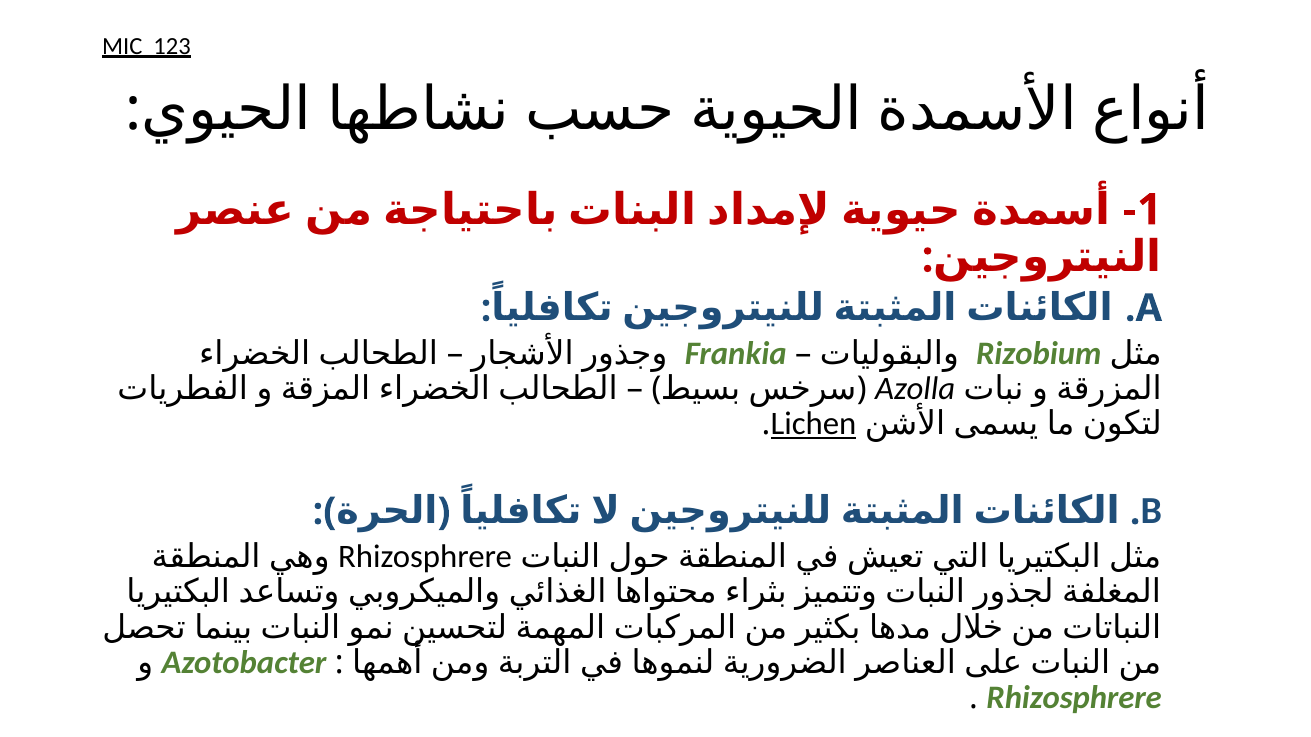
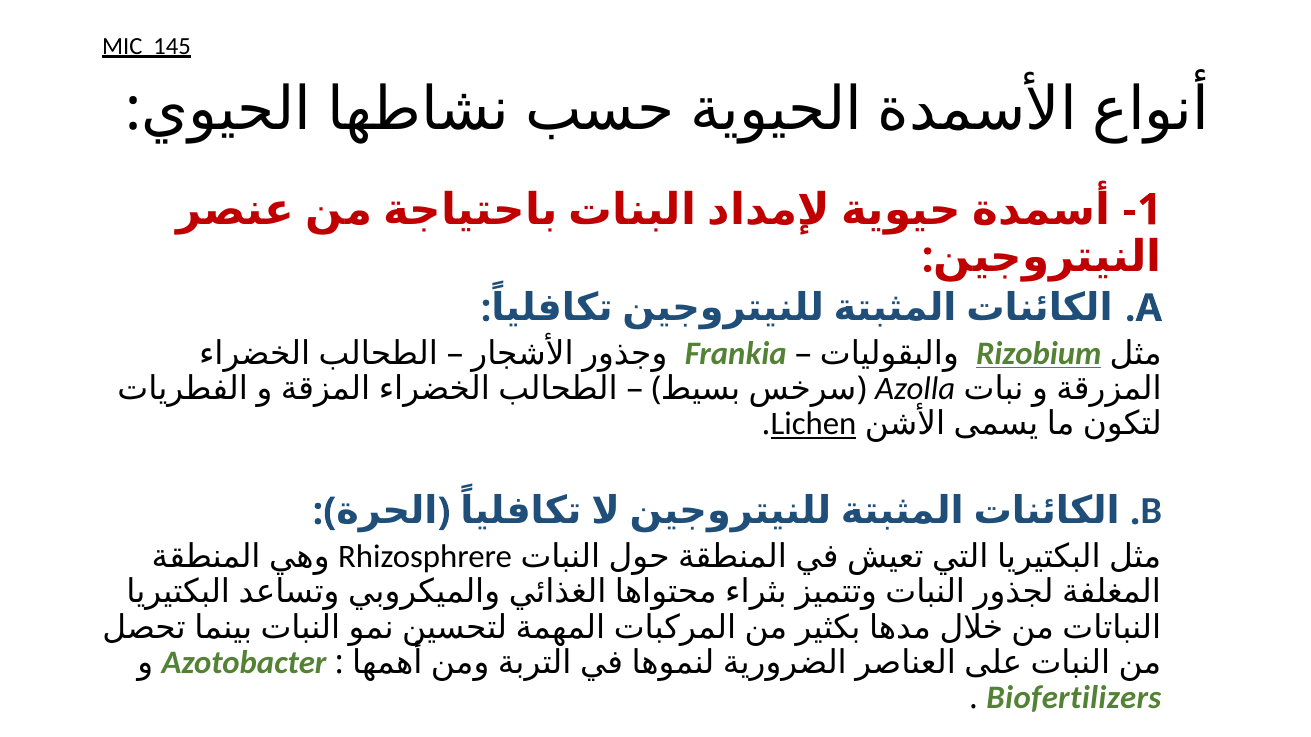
123: 123 -> 145 (172, 46)
Rizobium underline: none -> present (1039, 354)
Rhizosphrere: Rhizosphrere -> Biofertilizers (1074, 698)
